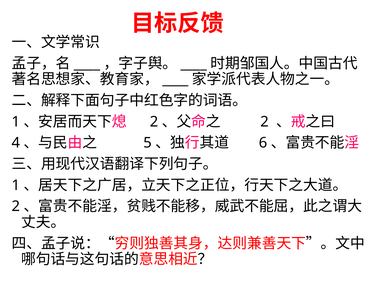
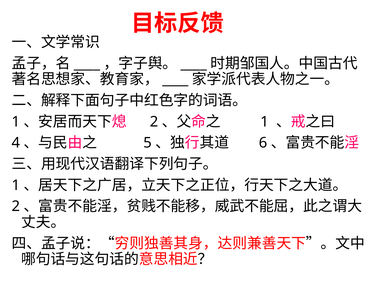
2: 2 -> 1 (265, 122)
